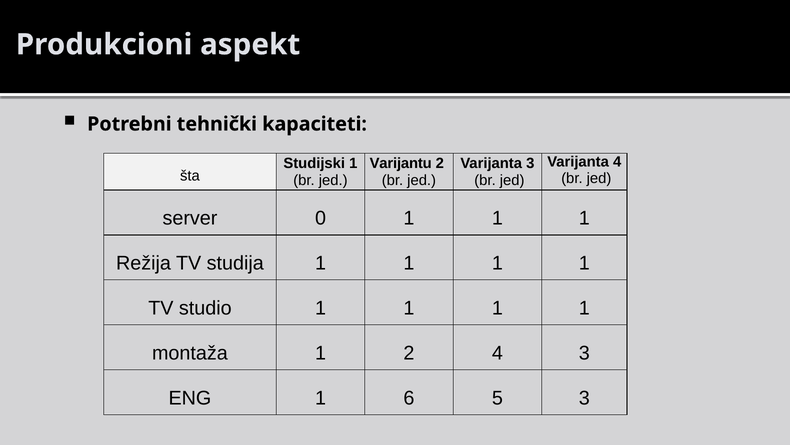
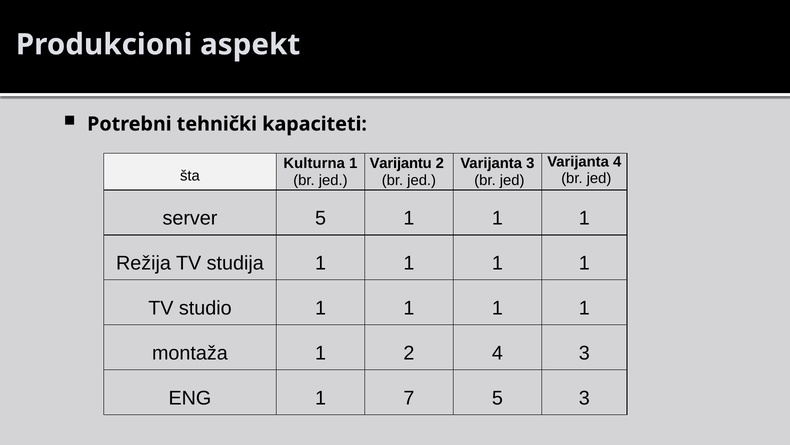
Studijski: Studijski -> Kulturna (314, 163)
server 0: 0 -> 5 (320, 218)
6: 6 -> 7 (409, 398)
